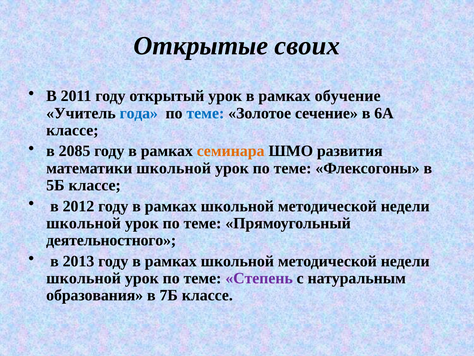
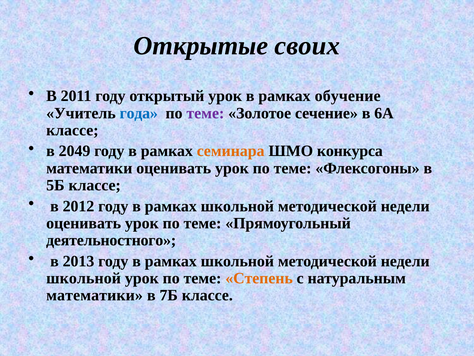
теме colour: blue -> purple (205, 113)
2085: 2085 -> 2049 (75, 151)
развития: развития -> конкурса (350, 151)
математики школьной: школьной -> оценивать (174, 168)
школьной: школьной -> оценивать (84, 223)
Степень colour: purple -> orange (259, 278)
образования: образования -> математики (95, 295)
